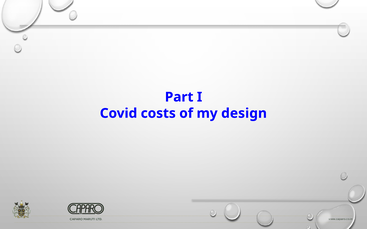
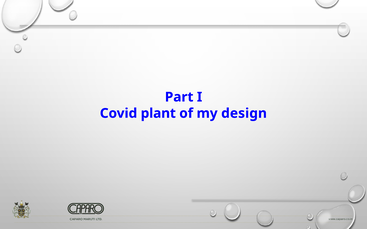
costs: costs -> plant (158, 114)
